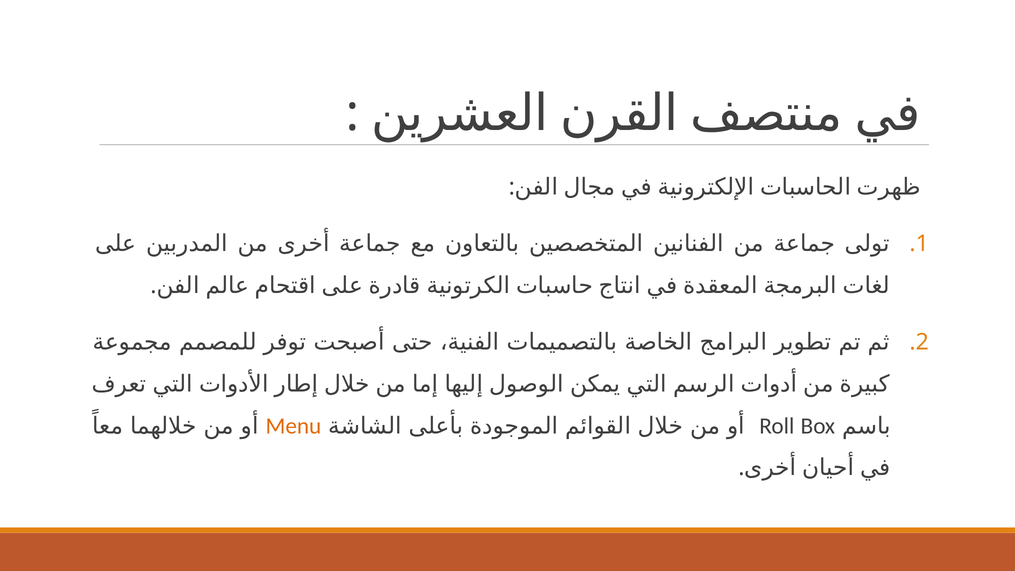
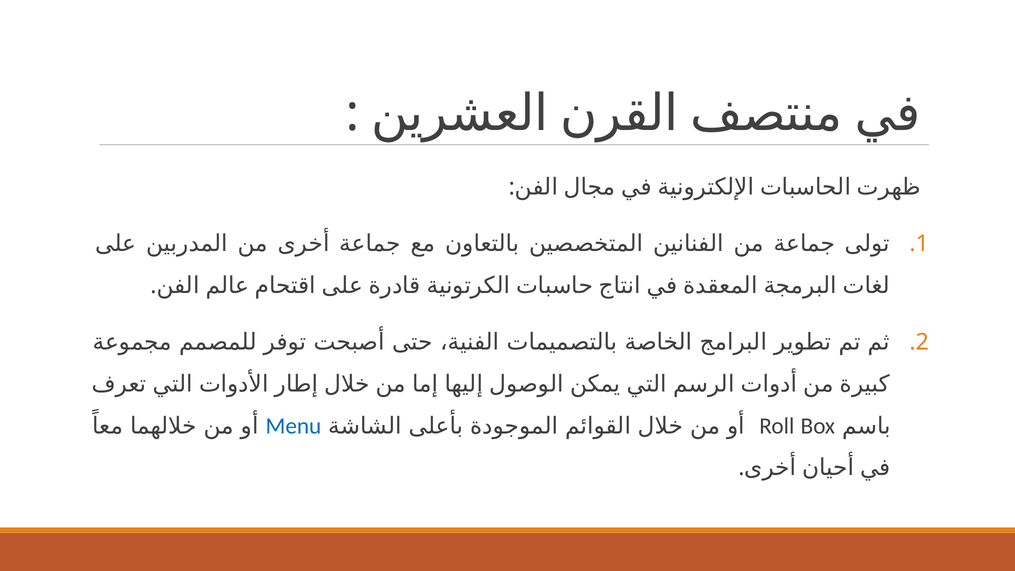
Menu colour: orange -> blue (293, 426)
